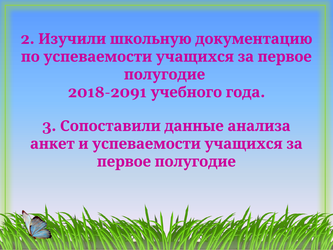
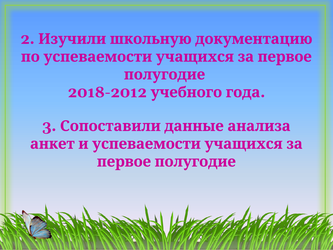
2018-2091: 2018-2091 -> 2018-2012 (107, 92)
